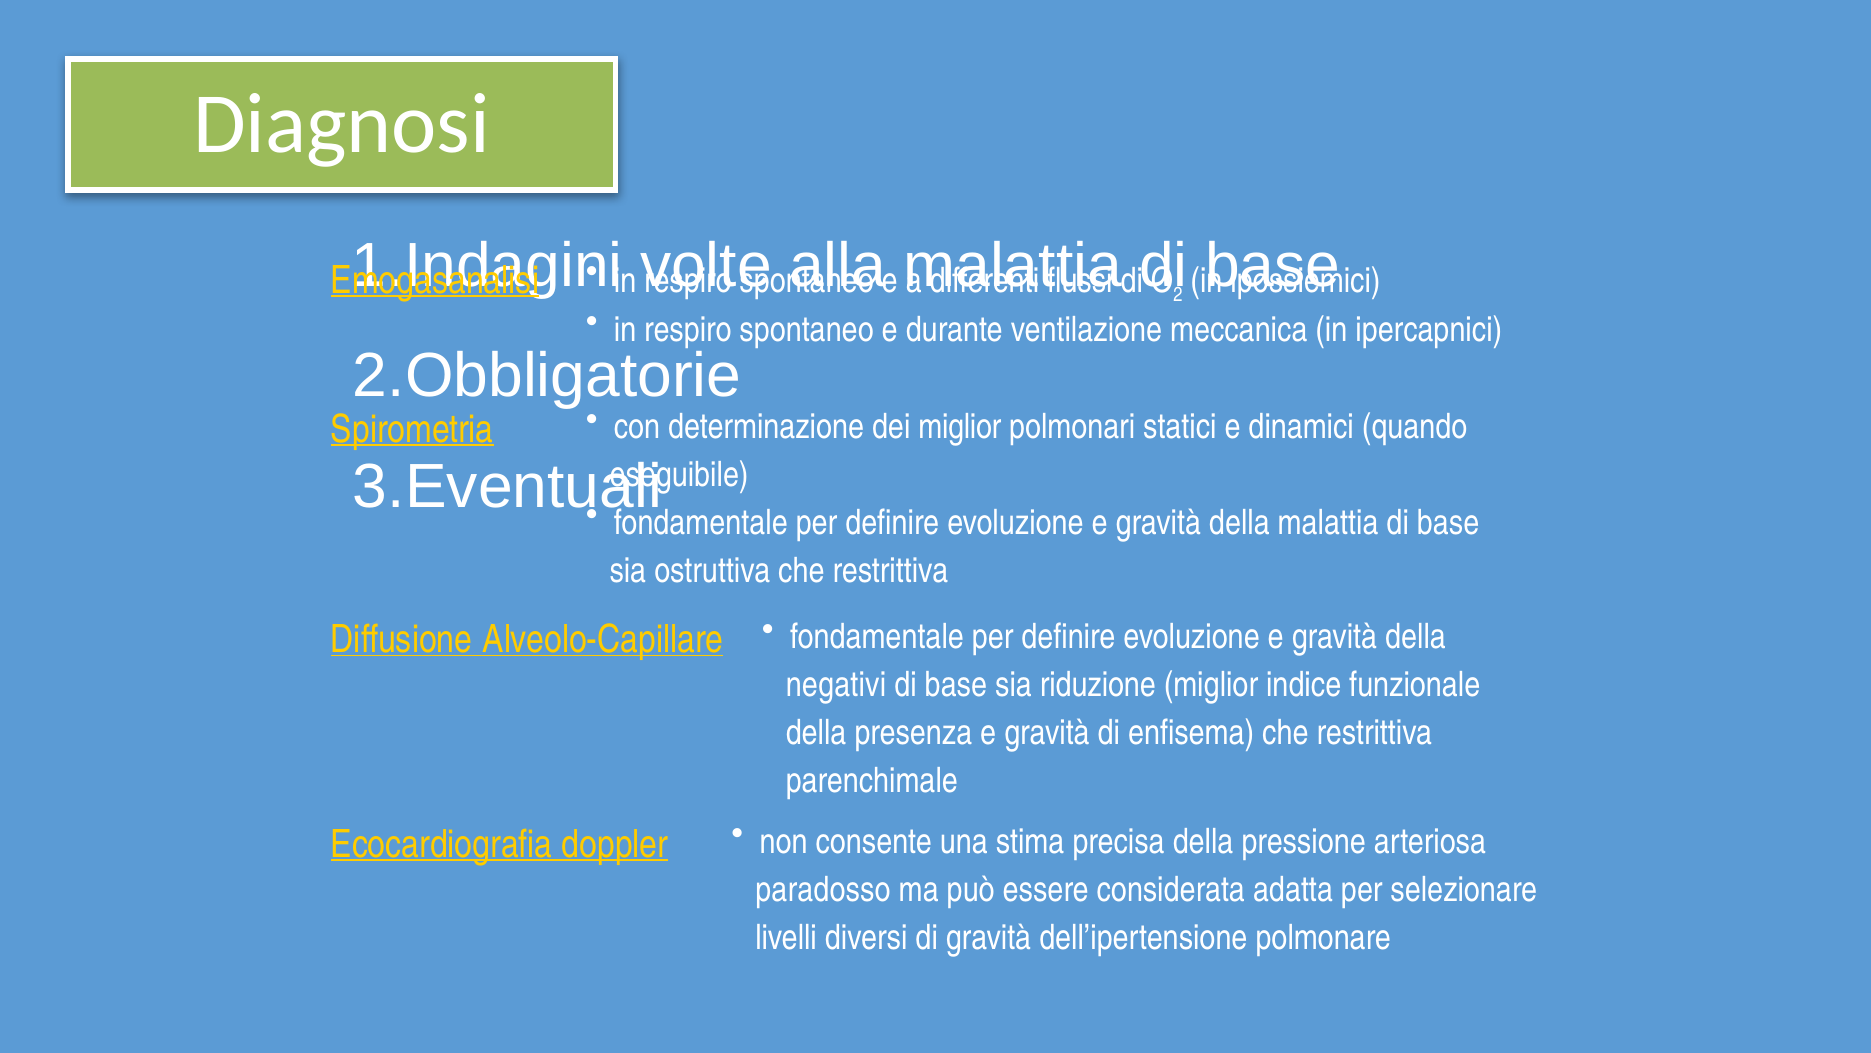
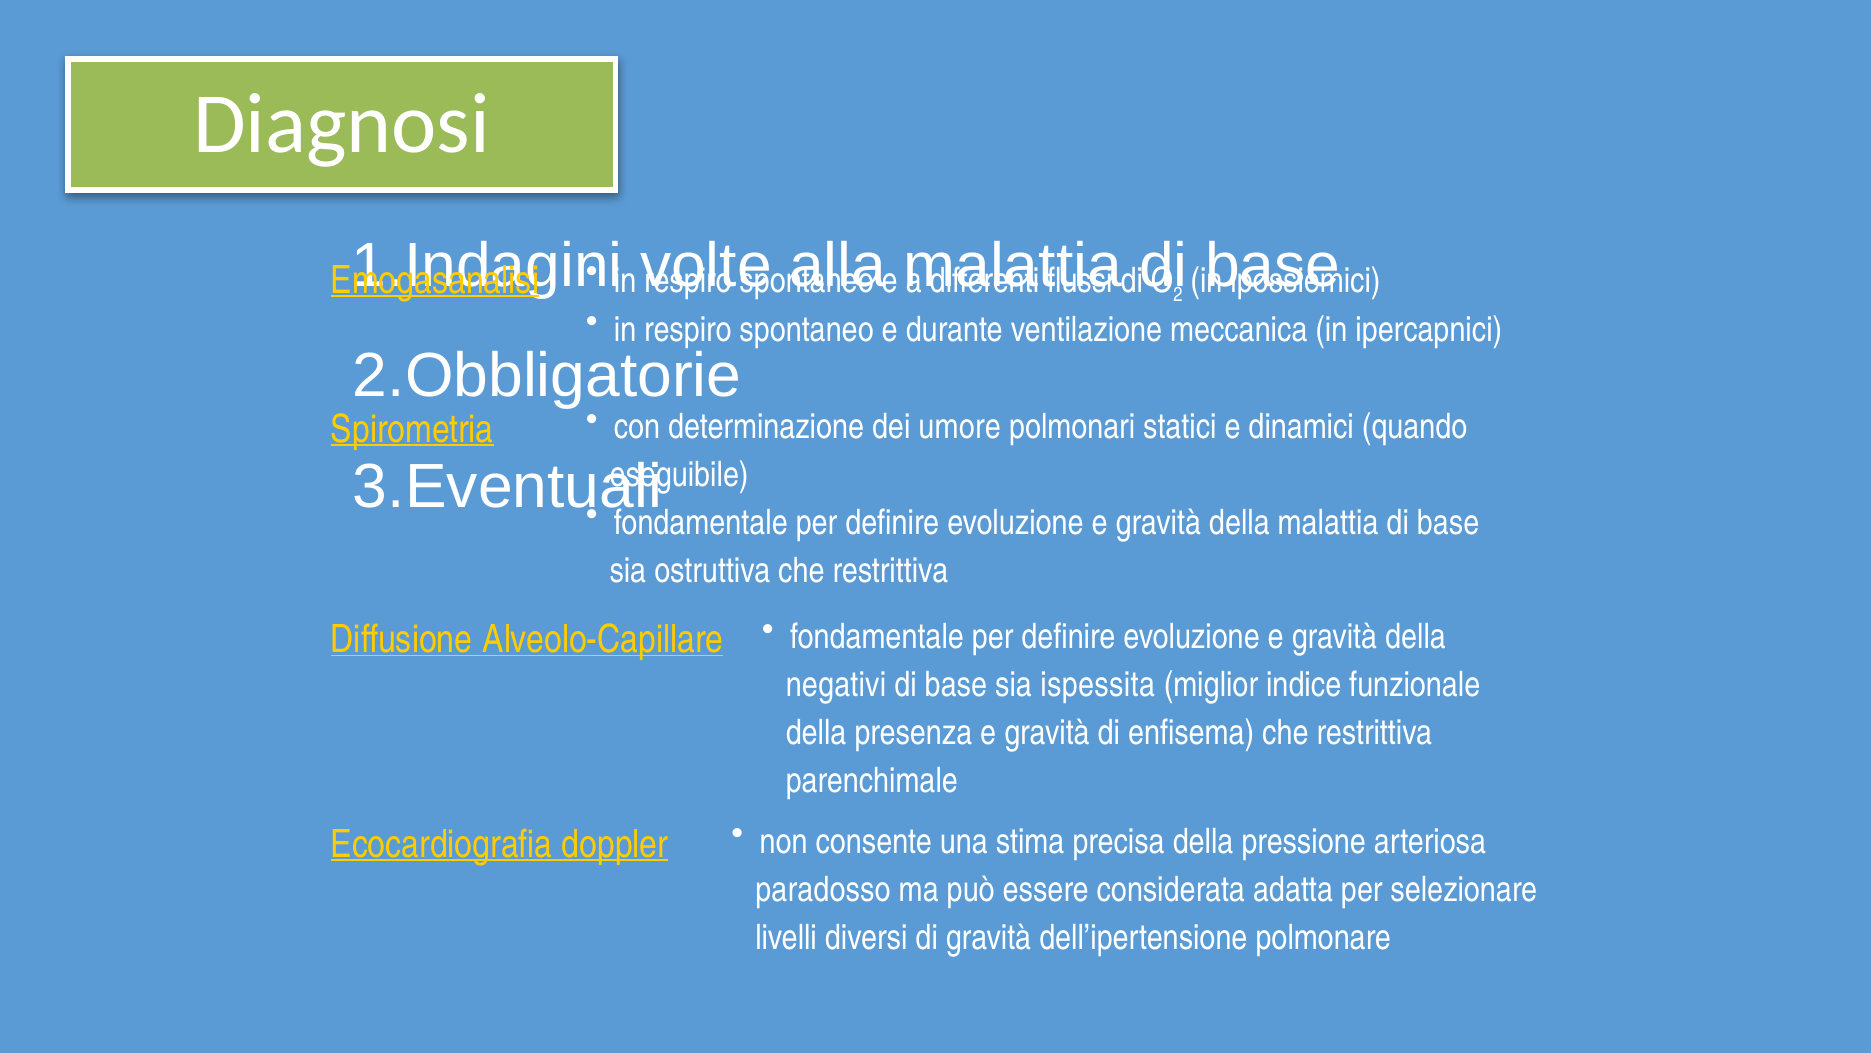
dei miglior: miglior -> umore (960, 427)
riduzione: riduzione -> ispessita (1098, 685)
